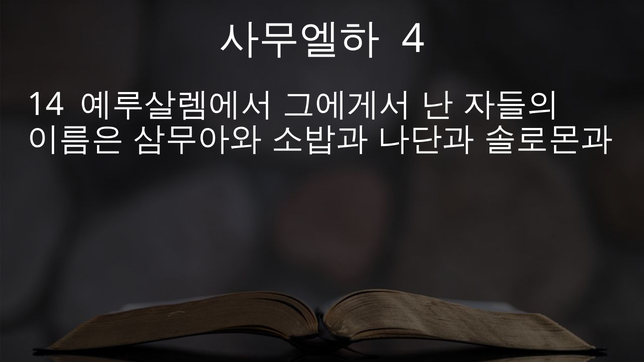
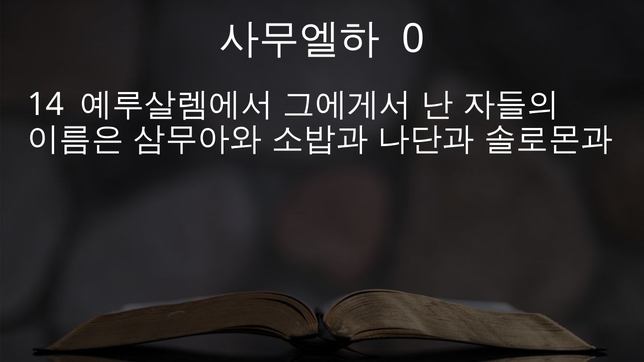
4: 4 -> 0 (413, 39)
